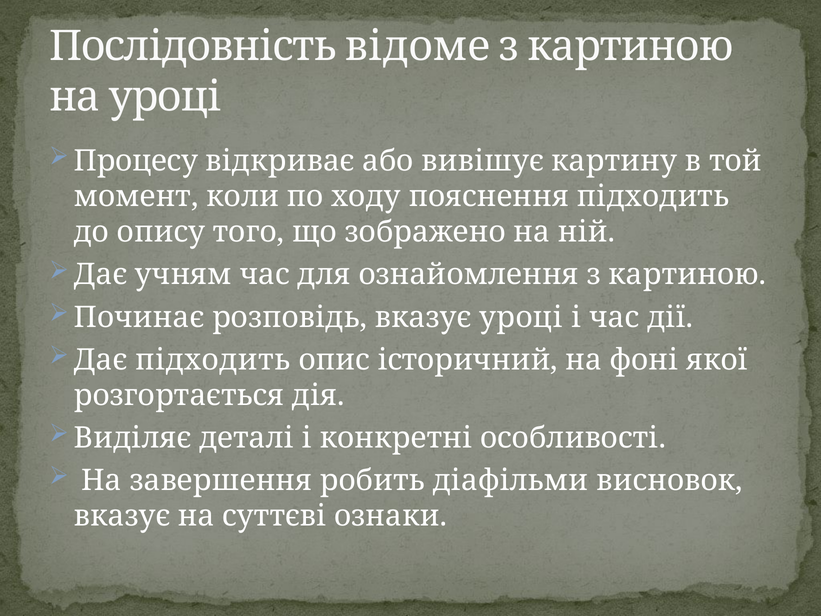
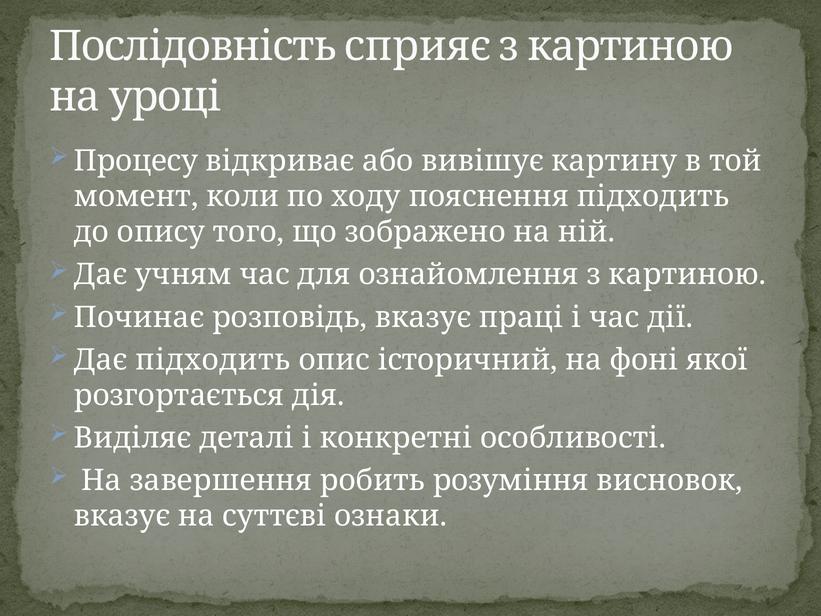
відоме: відоме -> сприяє (418, 46)
вказує уроці: уроці -> праці (521, 317)
діафільми: діафільми -> розуміння (511, 480)
